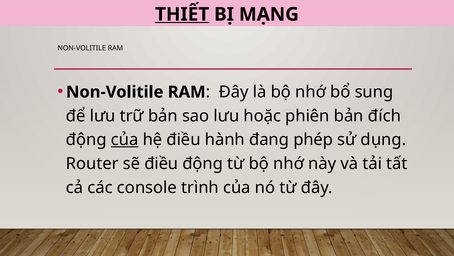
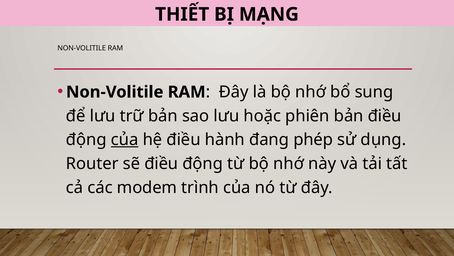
THIẾT underline: present -> none (182, 14)
bản đích: đích -> điều (385, 116)
console: console -> modem (147, 187)
